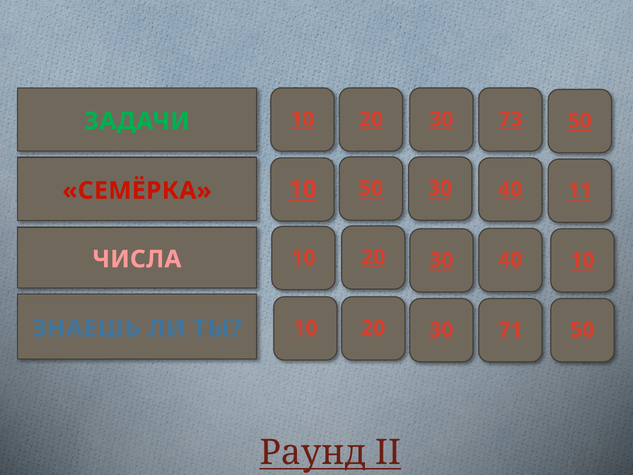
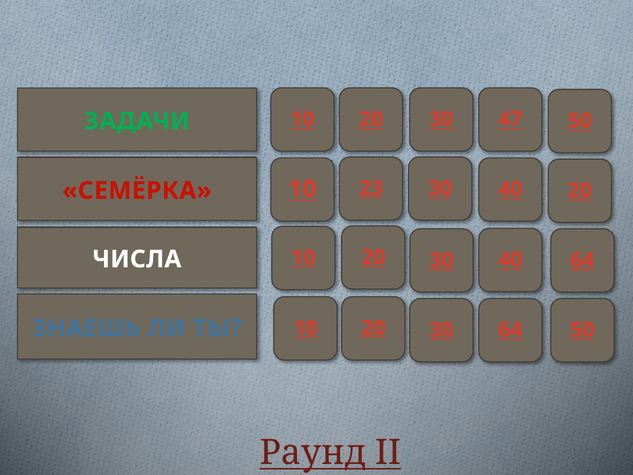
73: 73 -> 47 (510, 119)
10 50: 50 -> 23 (371, 188)
40 11: 11 -> 20 (580, 190)
40 10: 10 -> 64 (582, 260)
ЧИСЛА colour: pink -> white (137, 259)
30 71: 71 -> 64 (510, 330)
